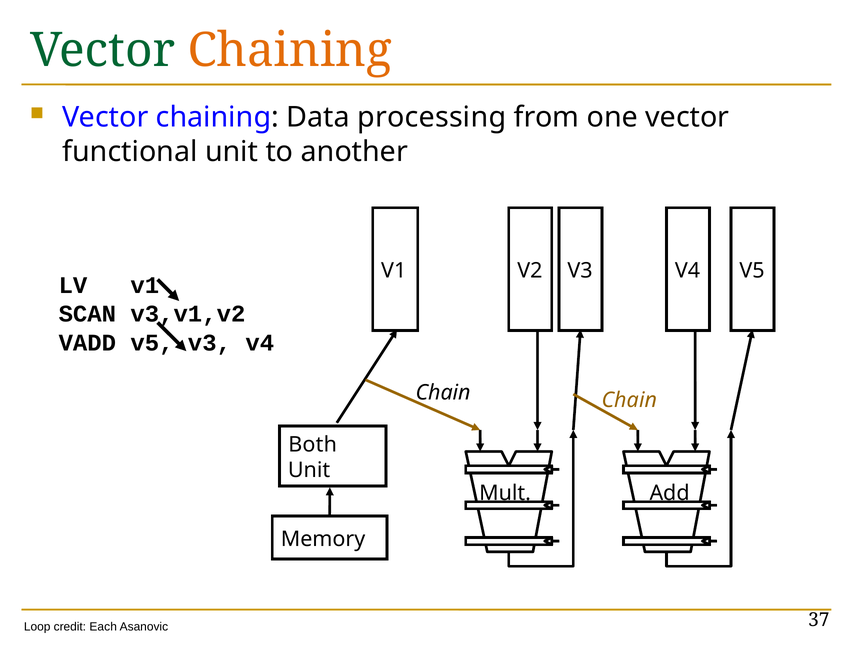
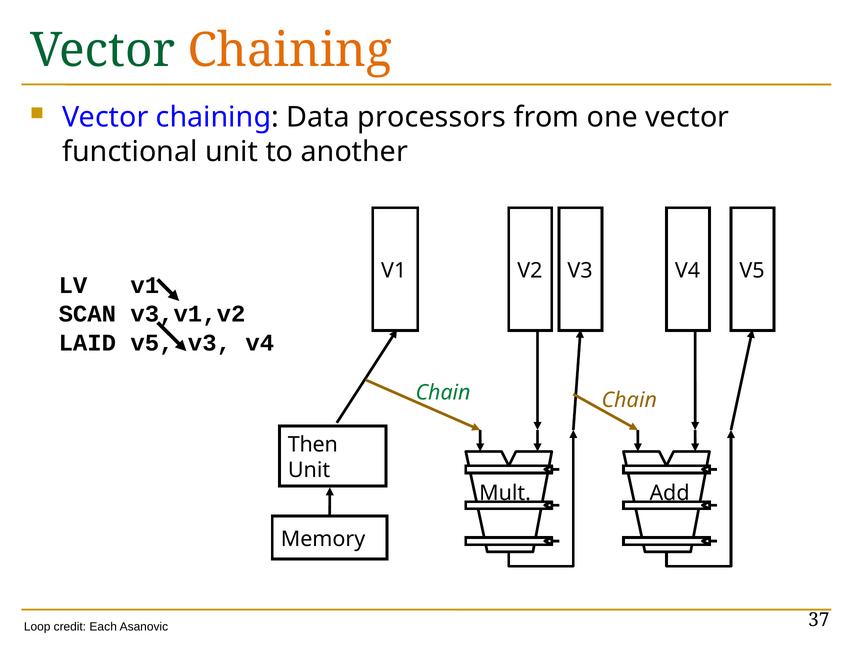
processing: processing -> processors (432, 117)
VADD: VADD -> LAID (87, 343)
Chain colour: black -> green (443, 393)
Both: Both -> Then (313, 445)
